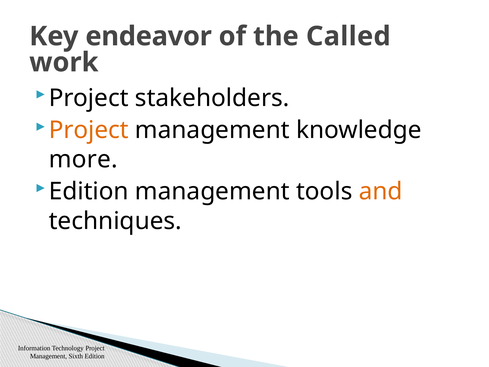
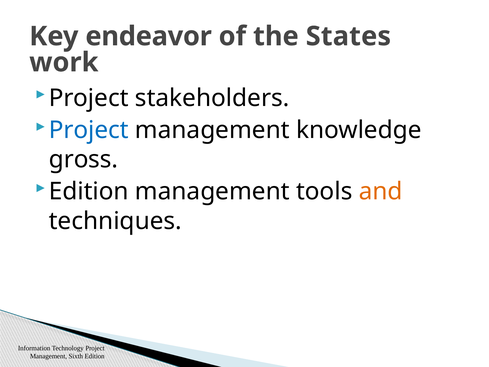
Called: Called -> States (348, 36)
Project colour: orange -> blue (89, 130)
more: more -> gross (83, 159)
